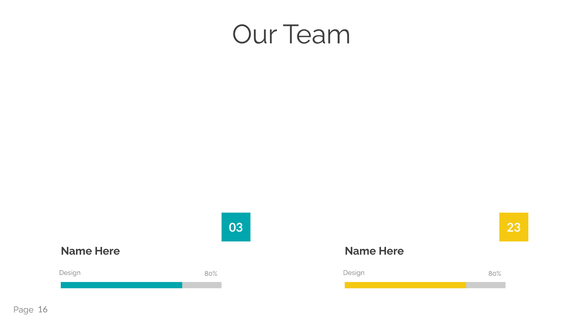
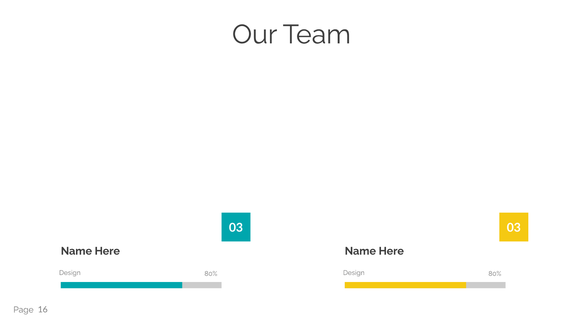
03 23: 23 -> 03 (514, 228)
